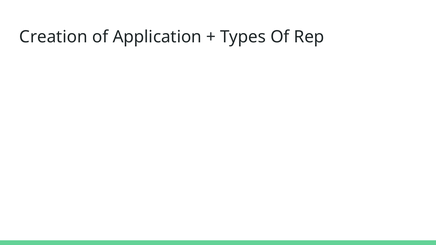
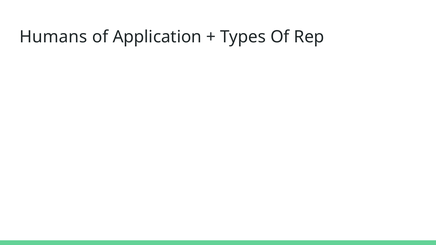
Creation: Creation -> Humans (53, 37)
